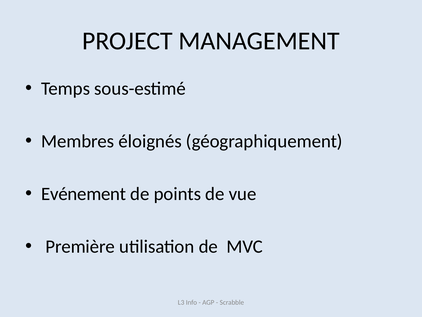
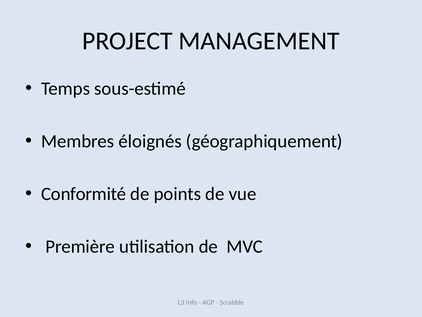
Evénement: Evénement -> Conformité (84, 194)
